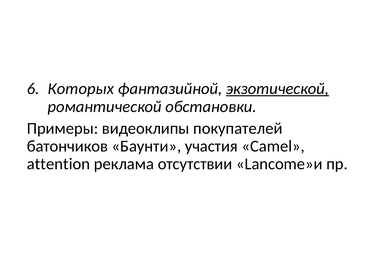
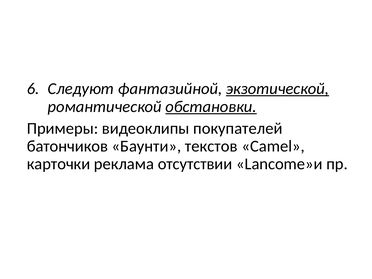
Которых: Которых -> Следуют (81, 89)
обстановки underline: none -> present (211, 107)
участия: участия -> текстов (211, 146)
attention: attention -> карточки (59, 164)
